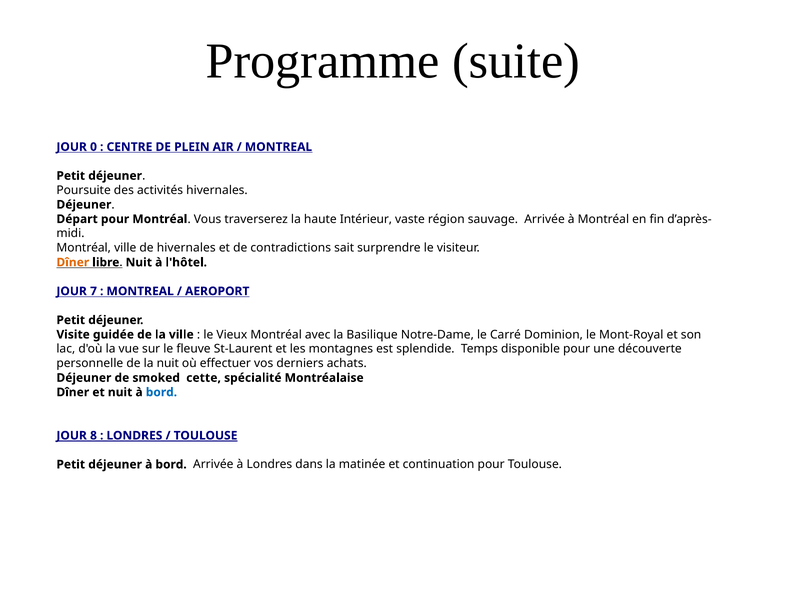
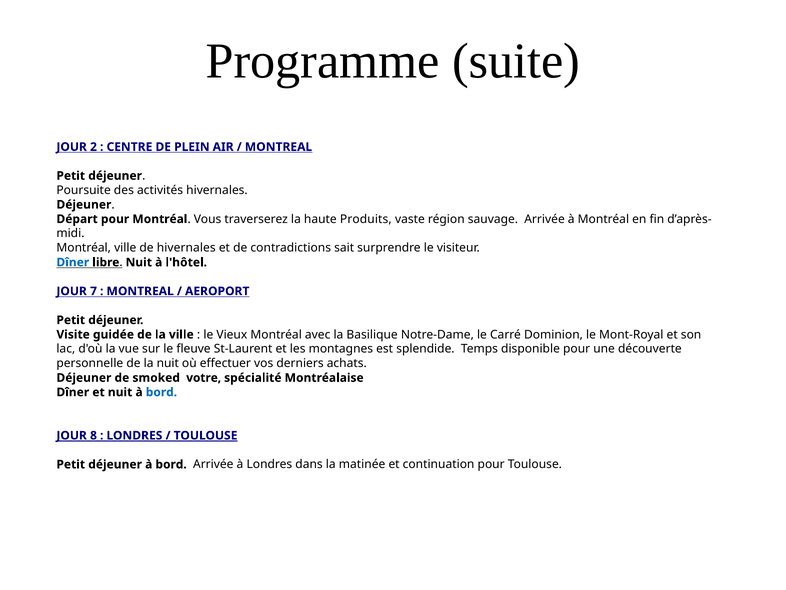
0: 0 -> 2 (93, 147)
Intérieur: Intérieur -> Produits (366, 219)
Dîner colour: orange -> blue (73, 262)
cette: cette -> votre (204, 378)
